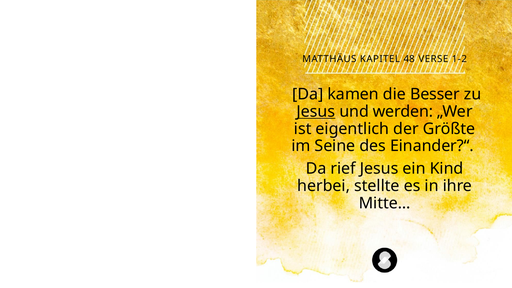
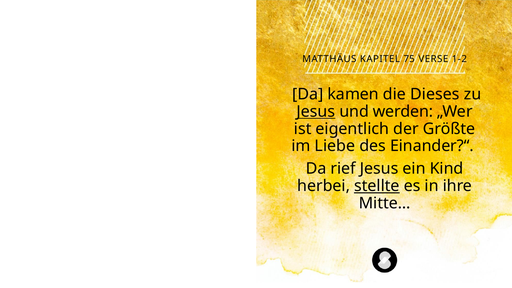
48: 48 -> 75 (409, 59)
Besser: Besser -> Dieses (435, 94)
Seine: Seine -> Liebe (335, 146)
stellte underline: none -> present (377, 186)
